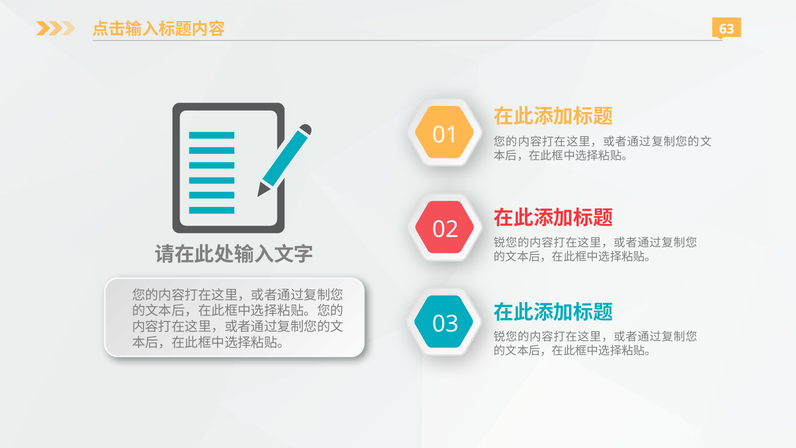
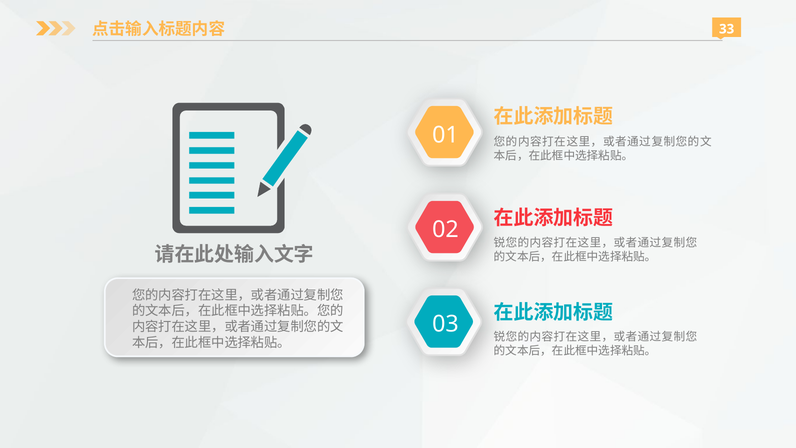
63: 63 -> 33 (727, 29)
